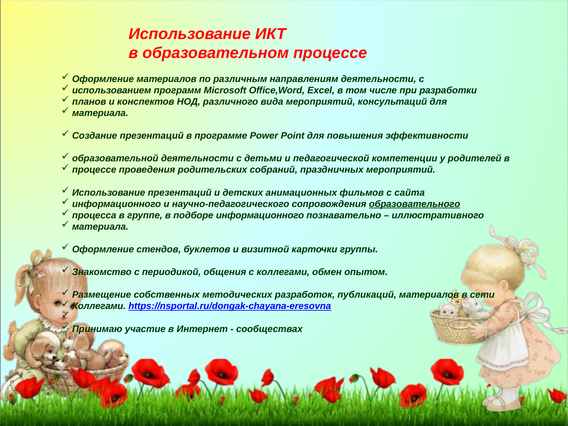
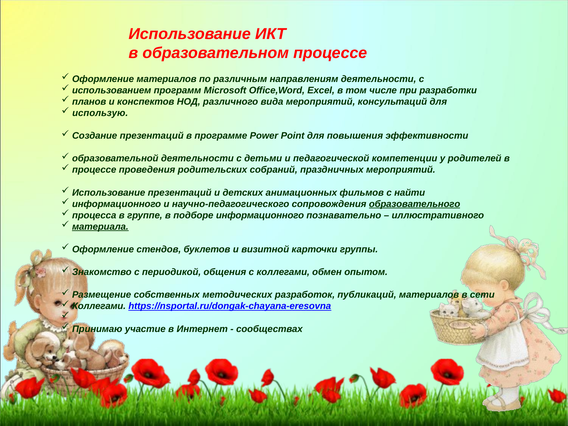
материала: материала -> использую (100, 113)
сайта: сайта -> найти (410, 193)
материала underline: none -> present (100, 227)
